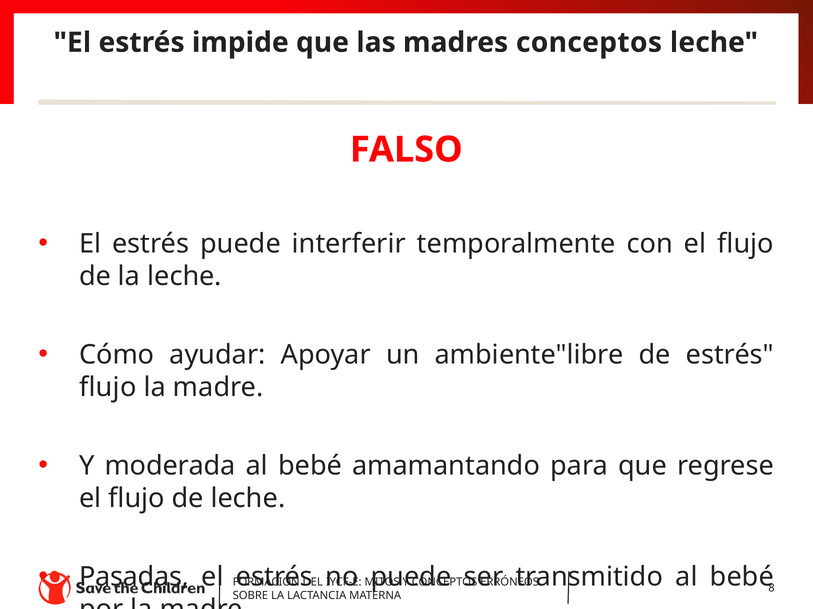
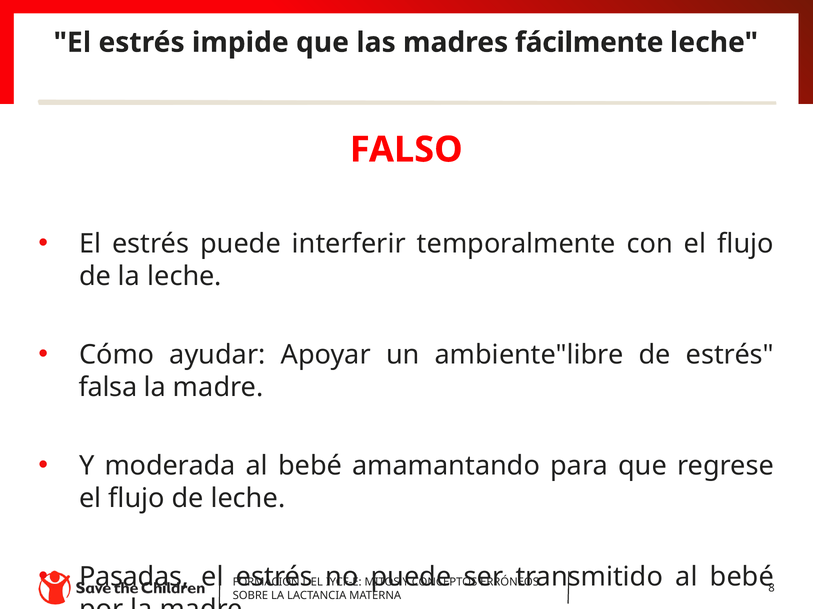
madres conceptos: conceptos -> fácilmente (589, 43)
flujo: flujo -> falsa (108, 388)
